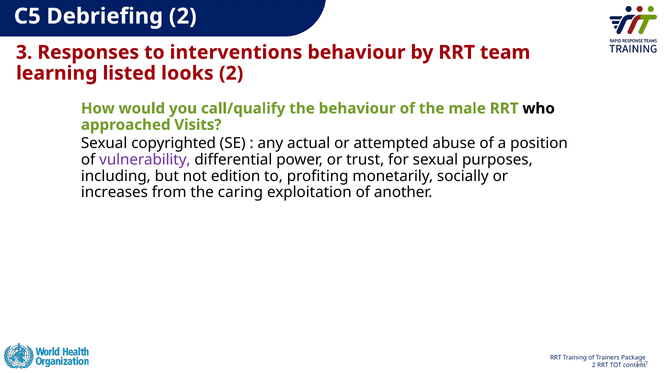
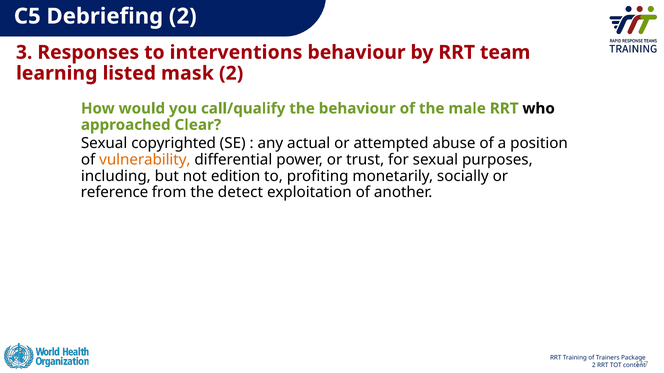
looks: looks -> mask (187, 73)
Visits: Visits -> Clear (198, 125)
vulnerability colour: purple -> orange (145, 160)
increases: increases -> reference (115, 193)
caring: caring -> detect (240, 193)
